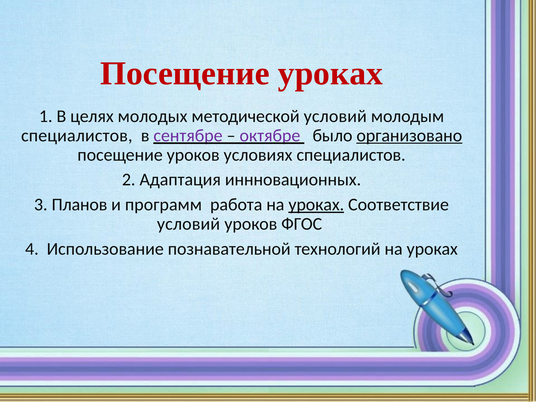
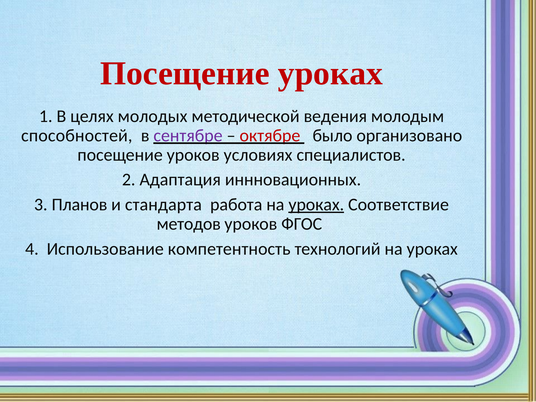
методической условий: условий -> ведения (335, 116)
специалистов: специалистов -> способностей (77, 136)
октябре colour: purple -> red (270, 136)
организовано underline: present -> none (409, 136)
программ: программ -> стандарта (163, 205)
условий: условий -> методов (189, 224)
познавательной: познавательной -> компетентность (229, 249)
